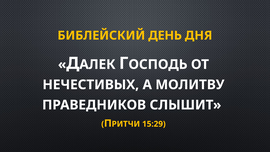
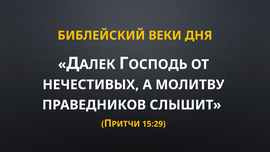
ДЕНЬ: ДЕНЬ -> ВЕКИ (165, 35)
